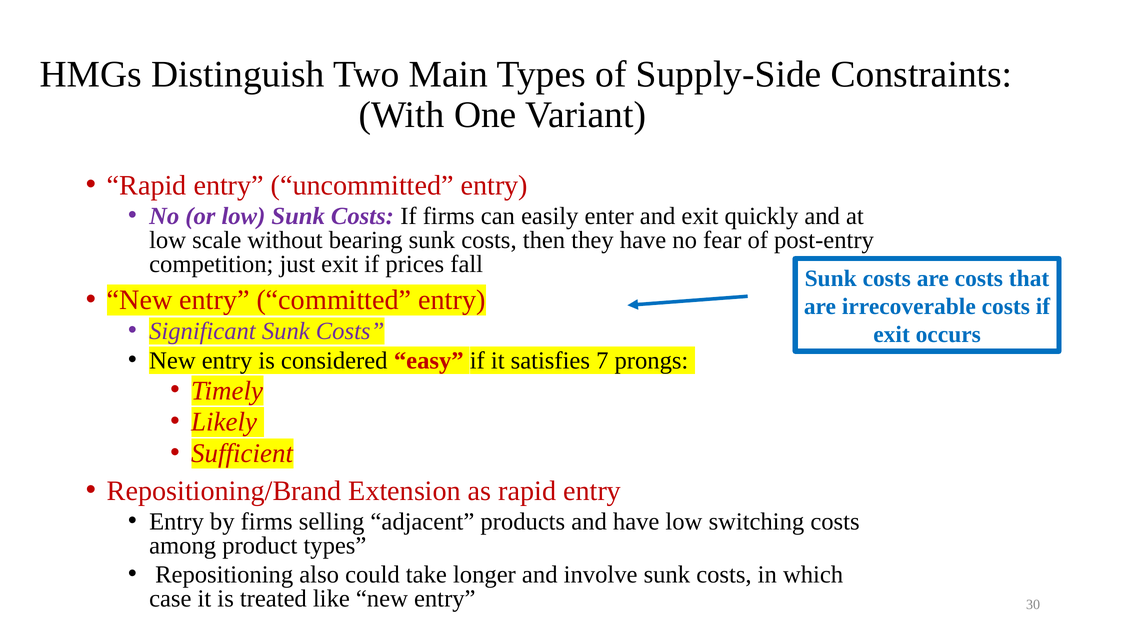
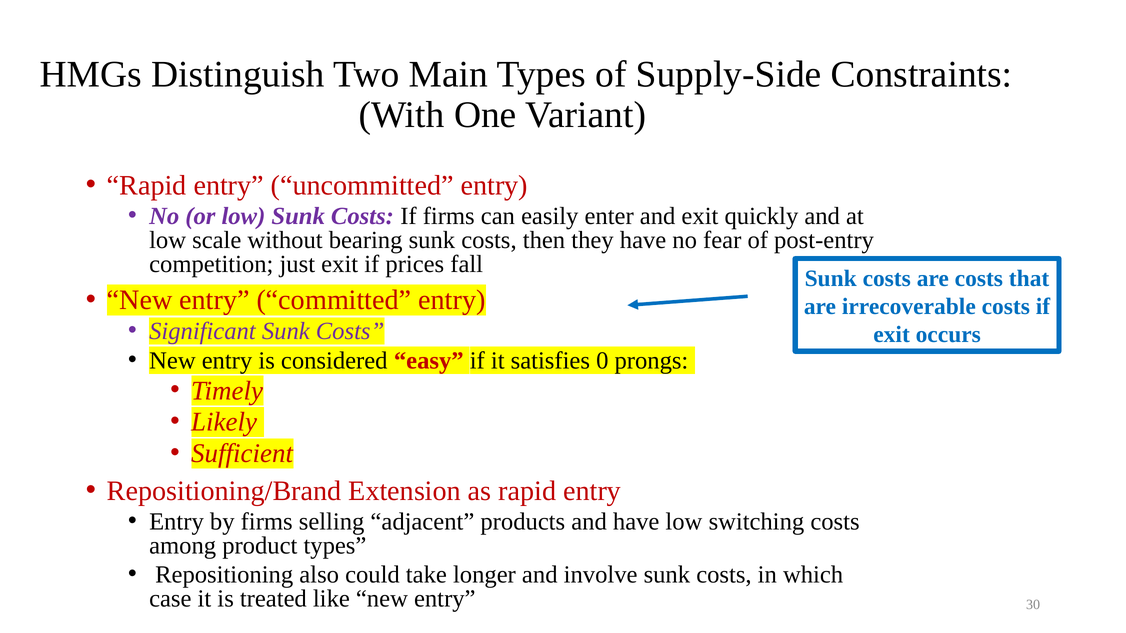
7: 7 -> 0 (602, 361)
